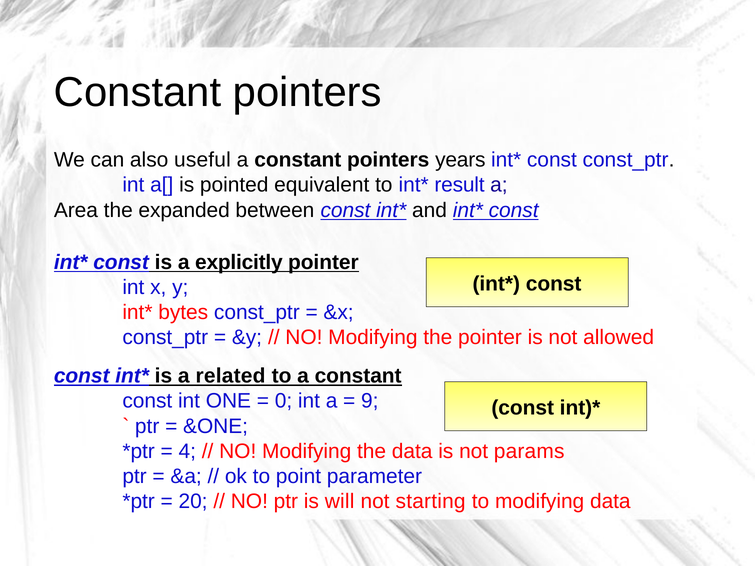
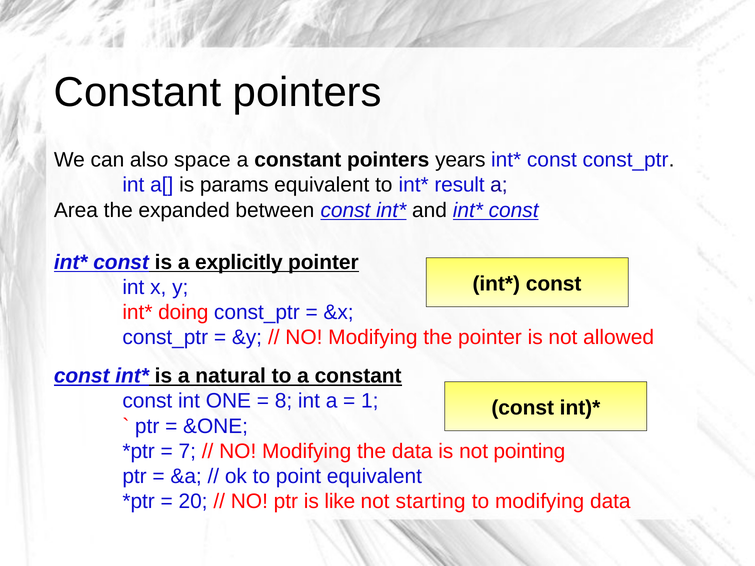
useful: useful -> space (202, 160)
pointed: pointed -> params (234, 185)
bytes: bytes -> doing (183, 312)
related: related -> natural (231, 376)
0: 0 -> 8 (283, 401)
9: 9 -> 1 (370, 401)
4: 4 -> 7 (187, 451)
params: params -> pointing (529, 451)
point parameter: parameter -> equivalent (374, 477)
will: will -> like (340, 502)
